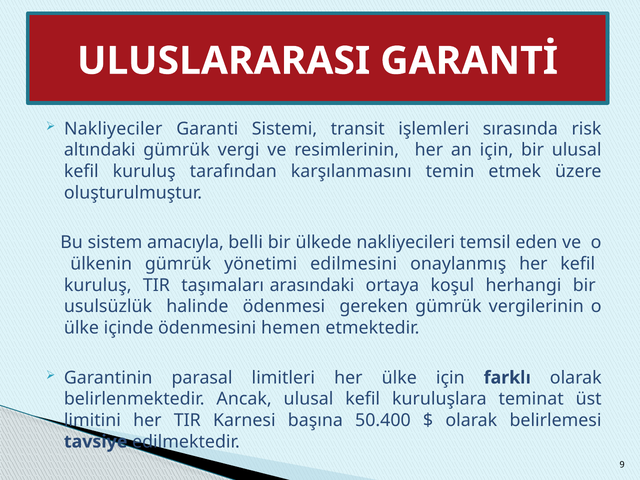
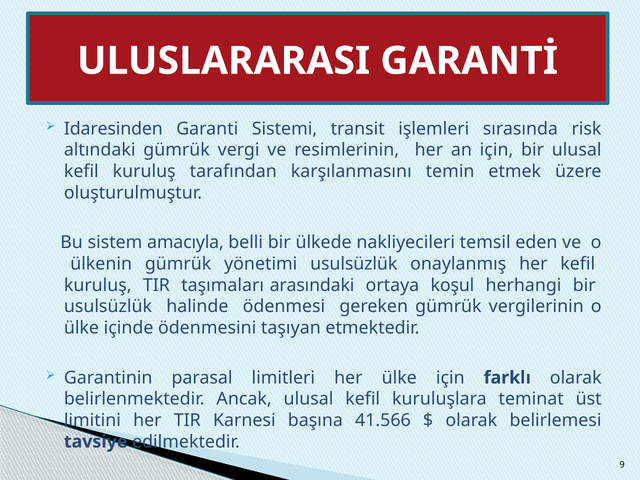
Nakliyeciler: Nakliyeciler -> Idaresinden (113, 129)
yönetimi edilmesini: edilmesini -> usulsüzlük (354, 264)
hemen: hemen -> taşıyan (291, 328)
50.400: 50.400 -> 41.566 (383, 420)
